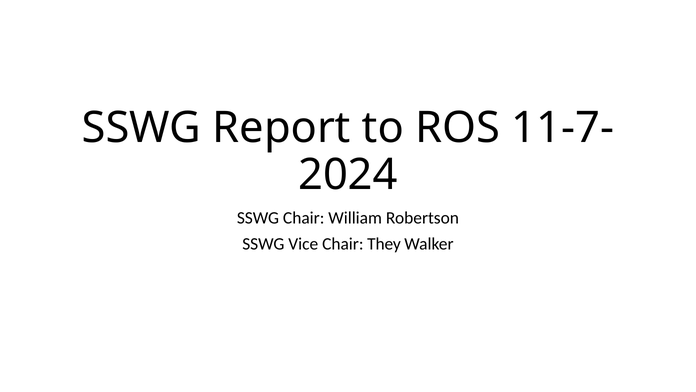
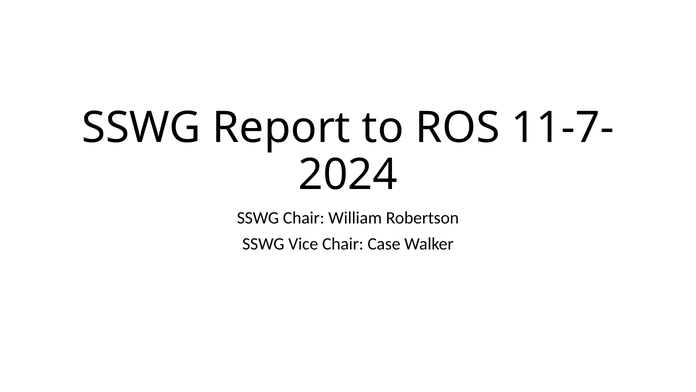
They: They -> Case (384, 244)
